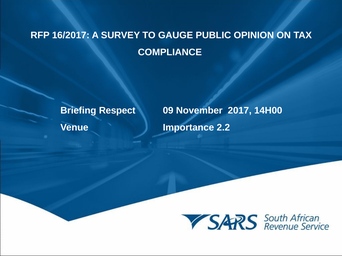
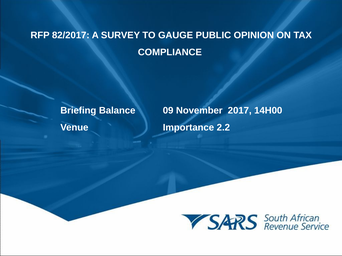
16/2017: 16/2017 -> 82/2017 (71, 35)
Respect: Respect -> Balance (117, 111)
